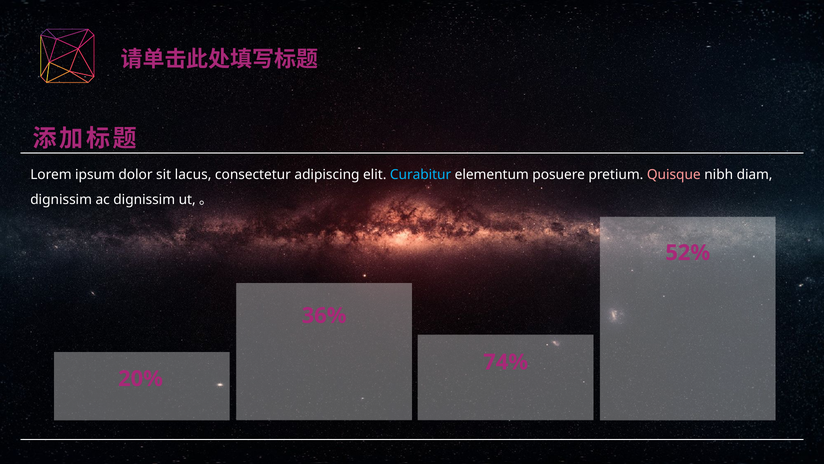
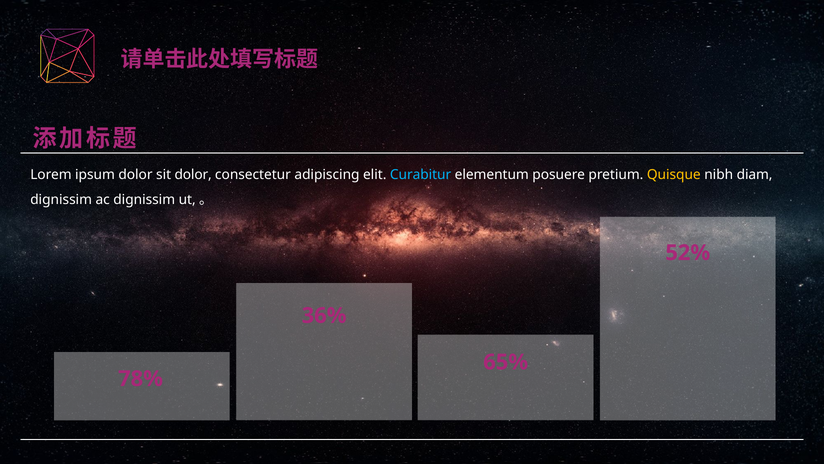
sit lacus: lacus -> dolor (193, 175)
Quisque colour: pink -> yellow (674, 175)
74%: 74% -> 65% (506, 362)
20%: 20% -> 78% (141, 378)
